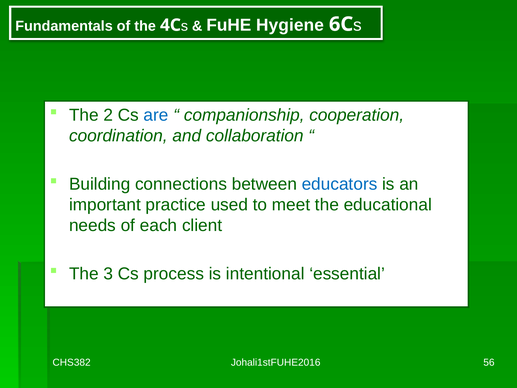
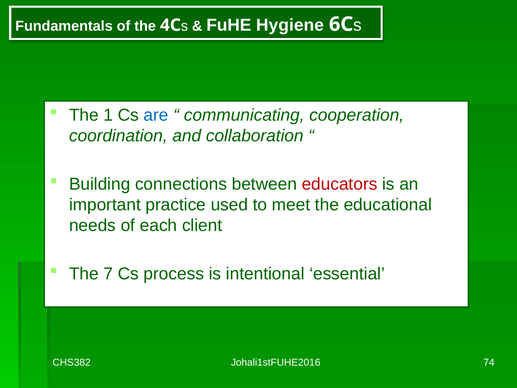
2: 2 -> 1 (108, 115)
companionship: companionship -> communicating (244, 115)
educators colour: blue -> red (340, 184)
3: 3 -> 7 (108, 274)
56: 56 -> 74 (489, 362)
